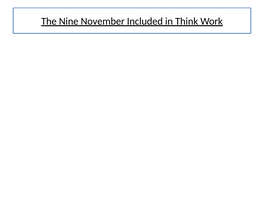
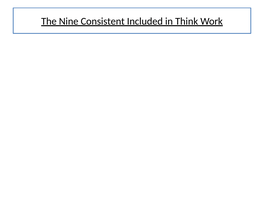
November: November -> Consistent (103, 21)
